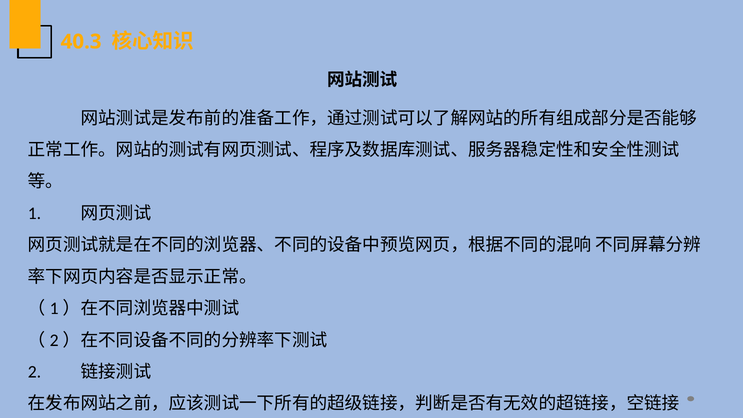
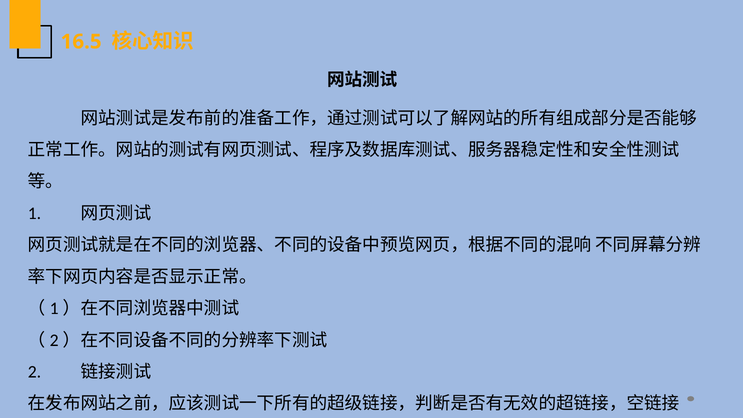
40.3: 40.3 -> 16.5 (81, 42)
